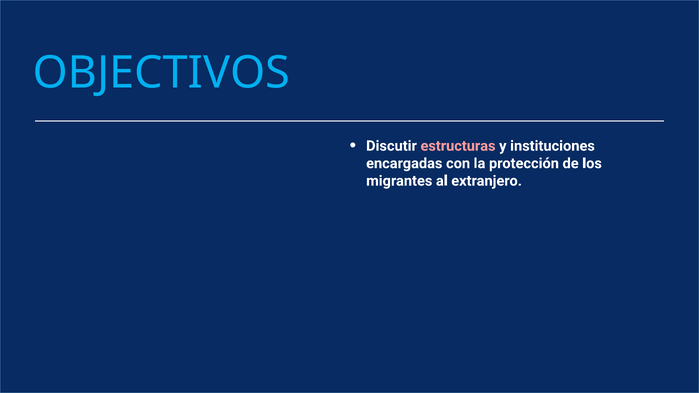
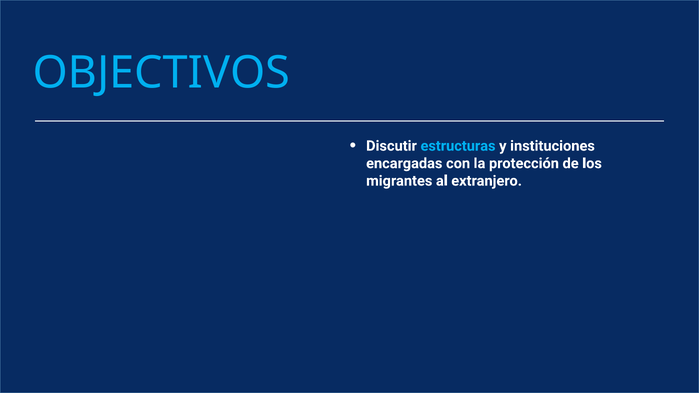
estructuras colour: pink -> light blue (458, 146)
